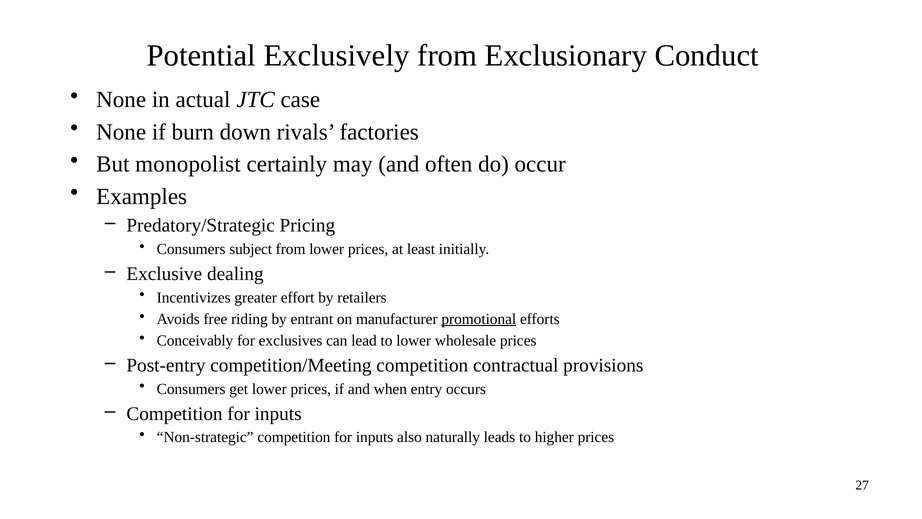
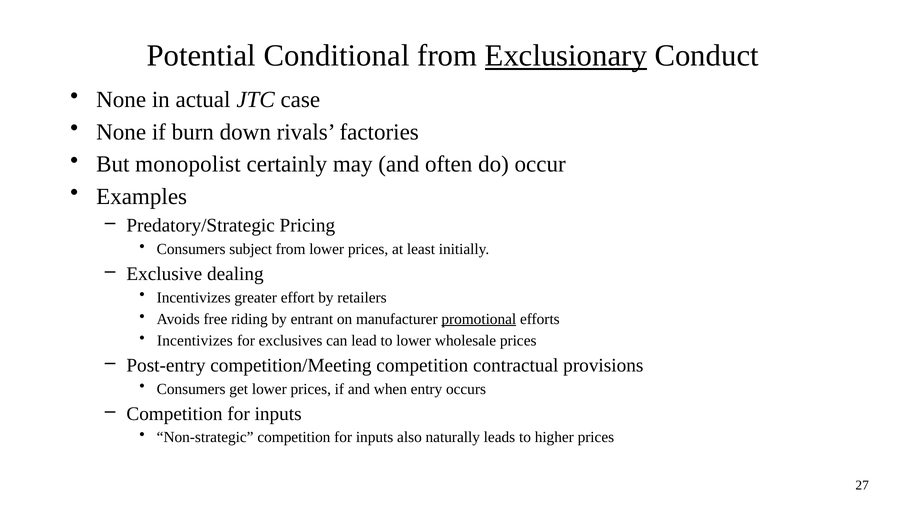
Exclusively: Exclusively -> Conditional (337, 56)
Exclusionary underline: none -> present (566, 56)
Conceivably: Conceivably -> Incentivizes (195, 340)
